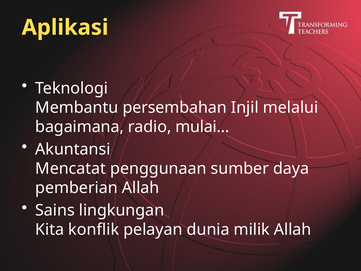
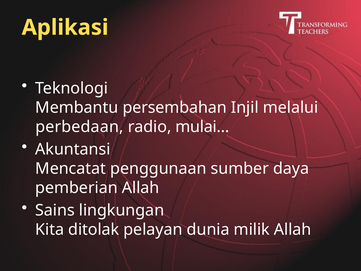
bagaimana: bagaimana -> perbedaan (79, 127)
konflik: konflik -> ditolak (94, 229)
